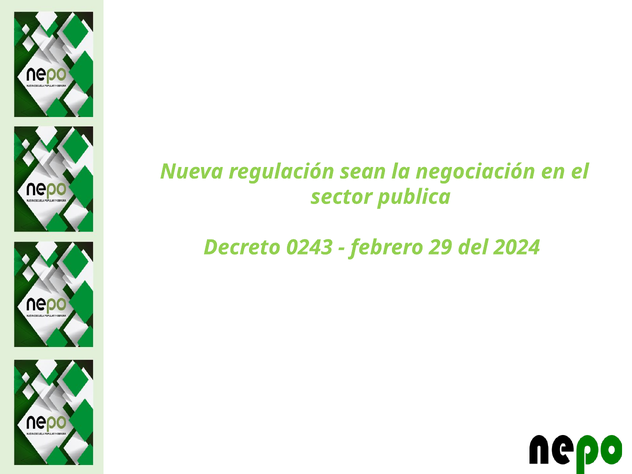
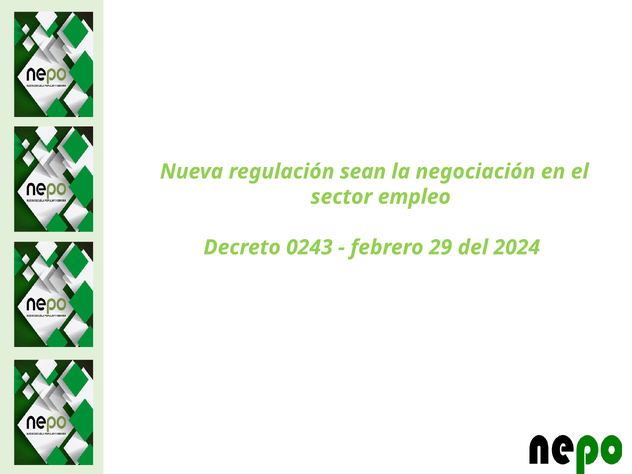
publica: publica -> empleo (414, 197)
